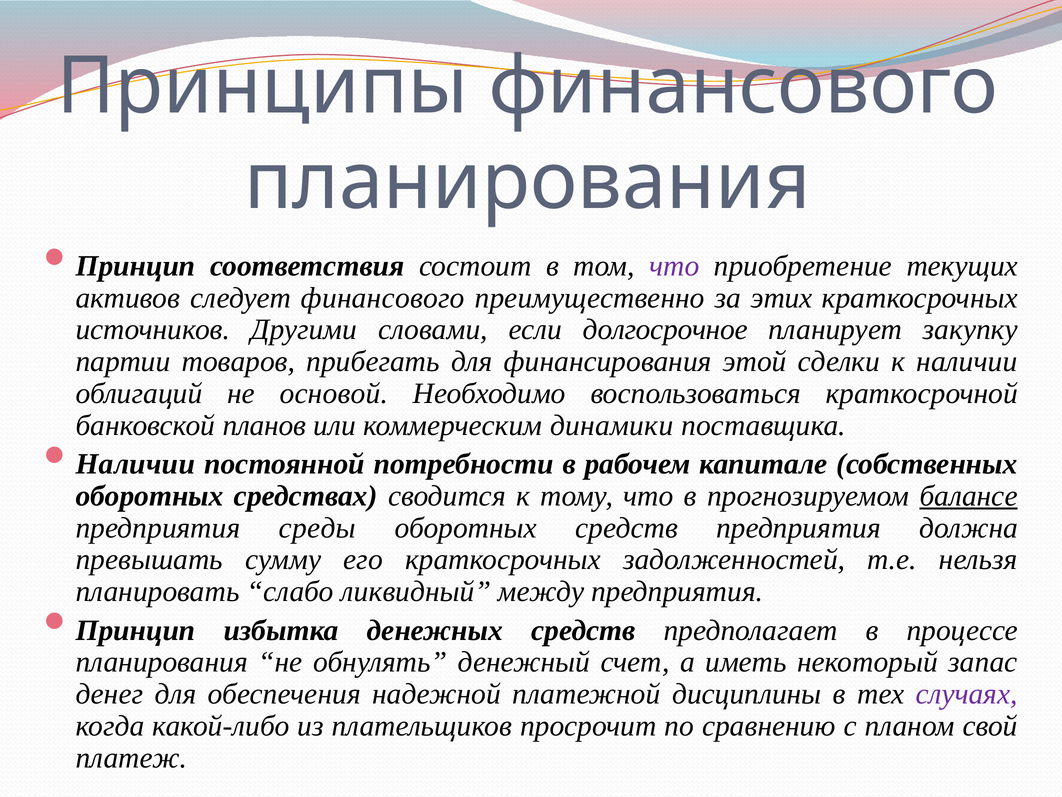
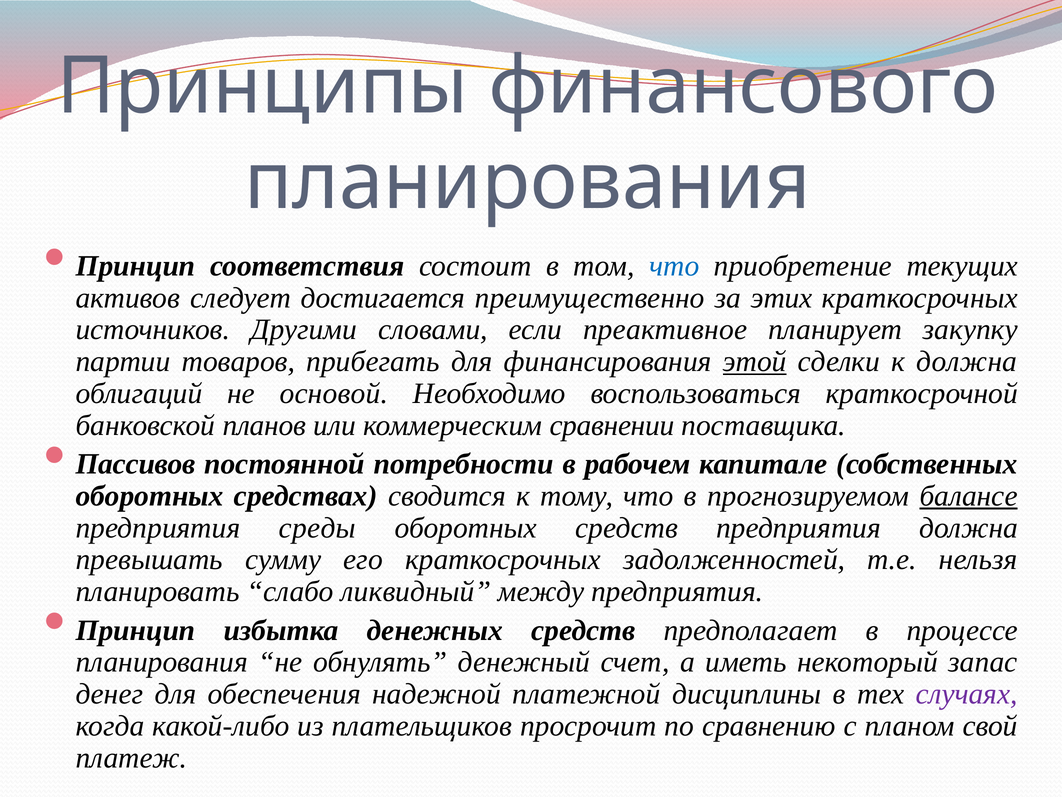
что colour: purple -> blue (674, 266)
следует финансового: финансового -> достигается (383, 298)
долгосрочное: долгосрочное -> преактивное (665, 329)
этой underline: none -> present (755, 361)
к наличии: наличии -> должна (967, 361)
динамики: динамики -> сравнении (612, 425)
Наличии: Наличии -> Пассивов (136, 464)
